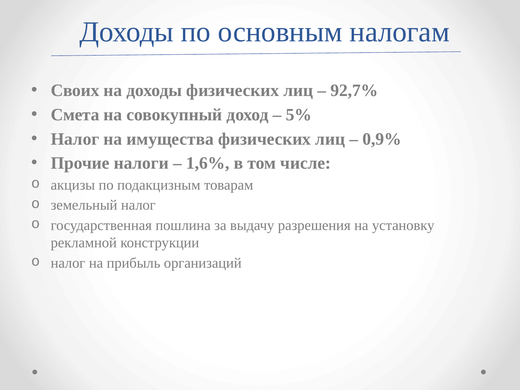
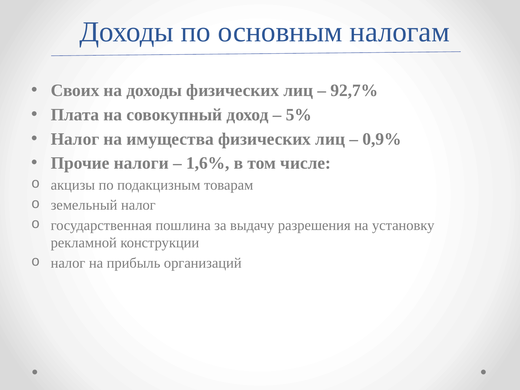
Смета: Смета -> Плата (75, 115)
